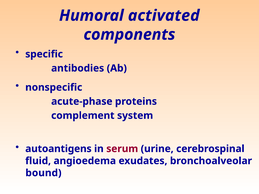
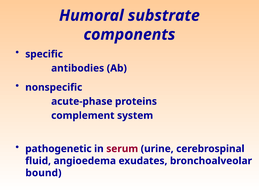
activated: activated -> substrate (164, 16)
autoantigens: autoantigens -> pathogenetic (58, 149)
